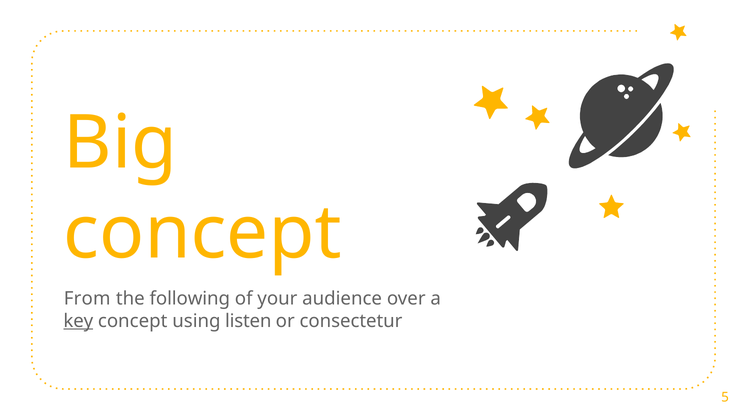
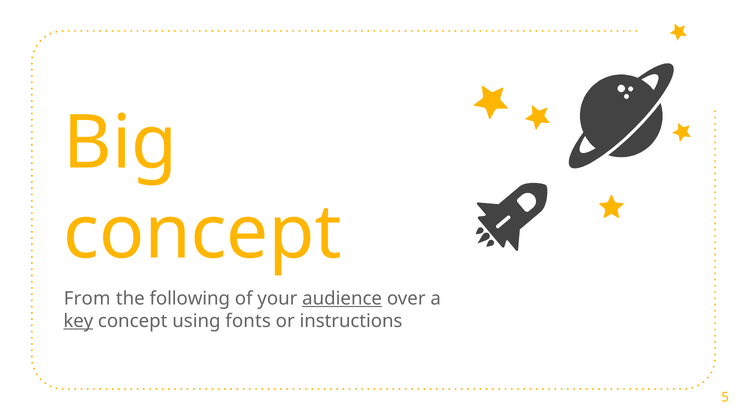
audience underline: none -> present (342, 299)
listen: listen -> fonts (248, 321)
consectetur: consectetur -> instructions (351, 321)
